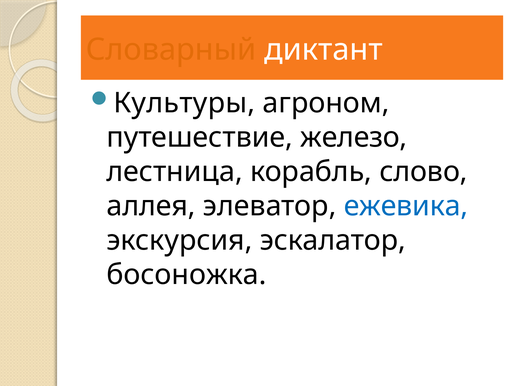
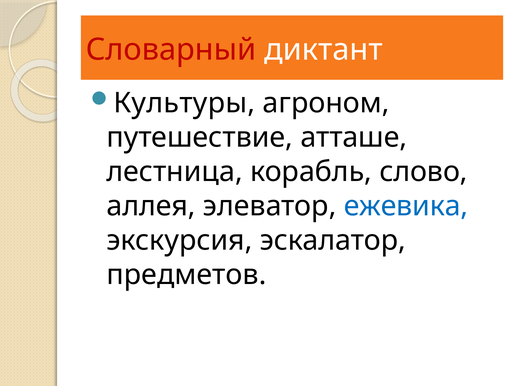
Словарный colour: orange -> red (171, 50)
железо: железо -> атташе (354, 138)
босоножка: босоножка -> предметов (187, 275)
